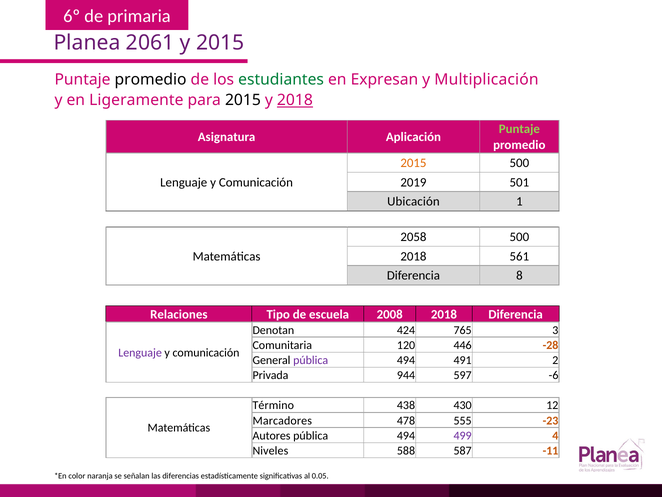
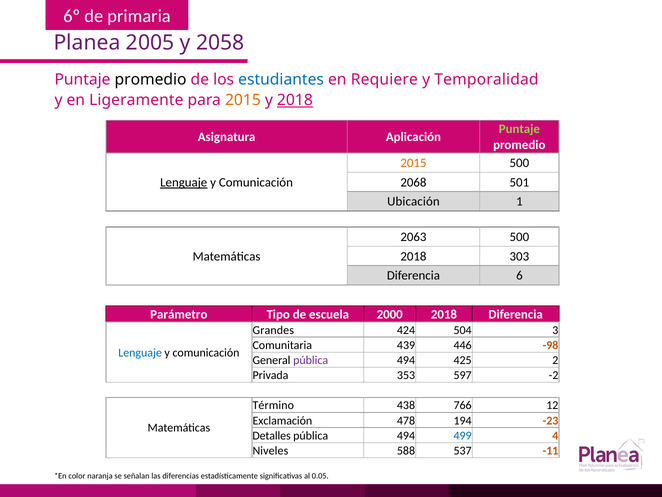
2061: 2061 -> 2005 (150, 43)
y 2015: 2015 -> 2058 (220, 43)
estudiantes colour: green -> blue (281, 79)
Expresan: Expresan -> Requiere (384, 79)
Multiplicación: Multiplicación -> Temporalidad (486, 79)
2015 colour: black -> orange (243, 100)
Lenguaje underline: none -> present (184, 182)
2019: 2019 -> 2068 (413, 182)
2058: 2058 -> 2063 (413, 237)
561: 561 -> 303 (519, 256)
8: 8 -> 6 (519, 275)
Relaciones: Relaciones -> Parámetro (179, 314)
2008: 2008 -> 2000 (390, 314)
Denotan: Denotan -> Grandes (273, 330)
765: 765 -> 504 (463, 330)
120: 120 -> 439 (406, 345)
-28: -28 -> -98 (551, 345)
Lenguaje colour: purple -> blue (140, 352)
491: 491 -> 425 (463, 360)
944: 944 -> 353 (406, 375)
-6: -6 -> -2 (554, 375)
430: 430 -> 766 (463, 405)
Marcadores: Marcadores -> Exclamación (282, 420)
555: 555 -> 194 (463, 420)
Autores: Autores -> Detalles (272, 435)
499 colour: purple -> blue (463, 435)
587: 587 -> 537 (463, 450)
